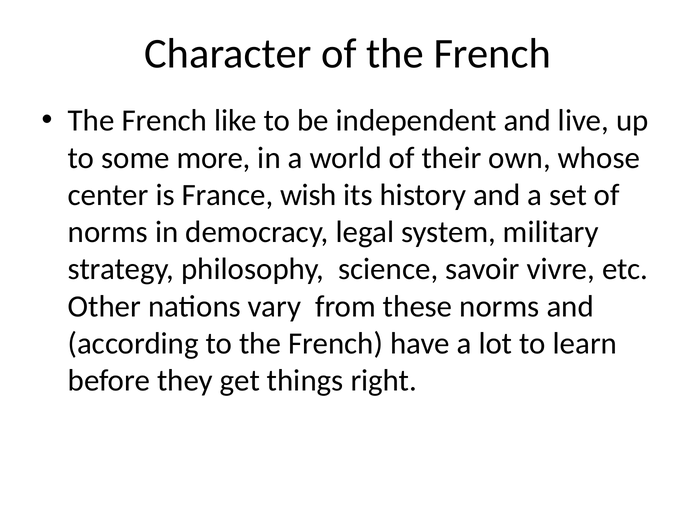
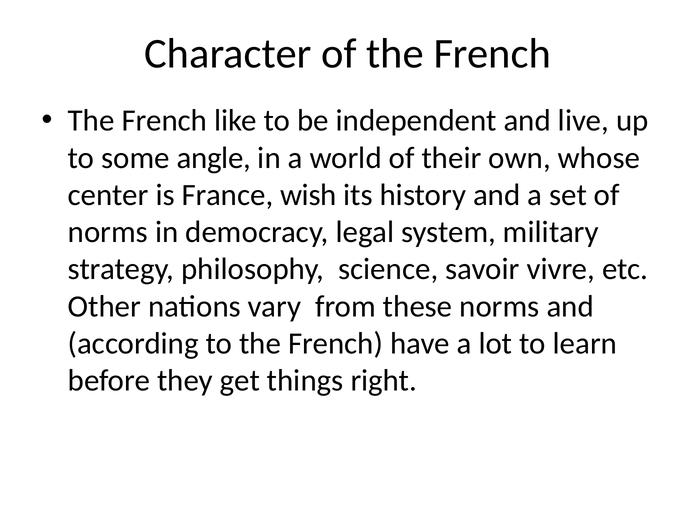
more: more -> angle (214, 158)
